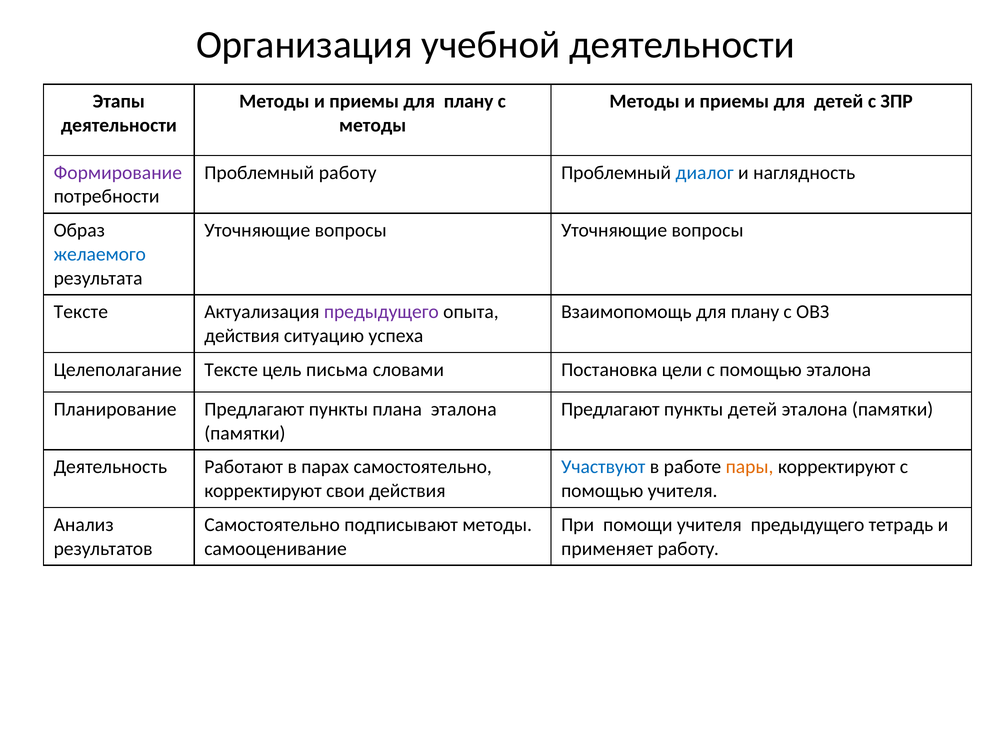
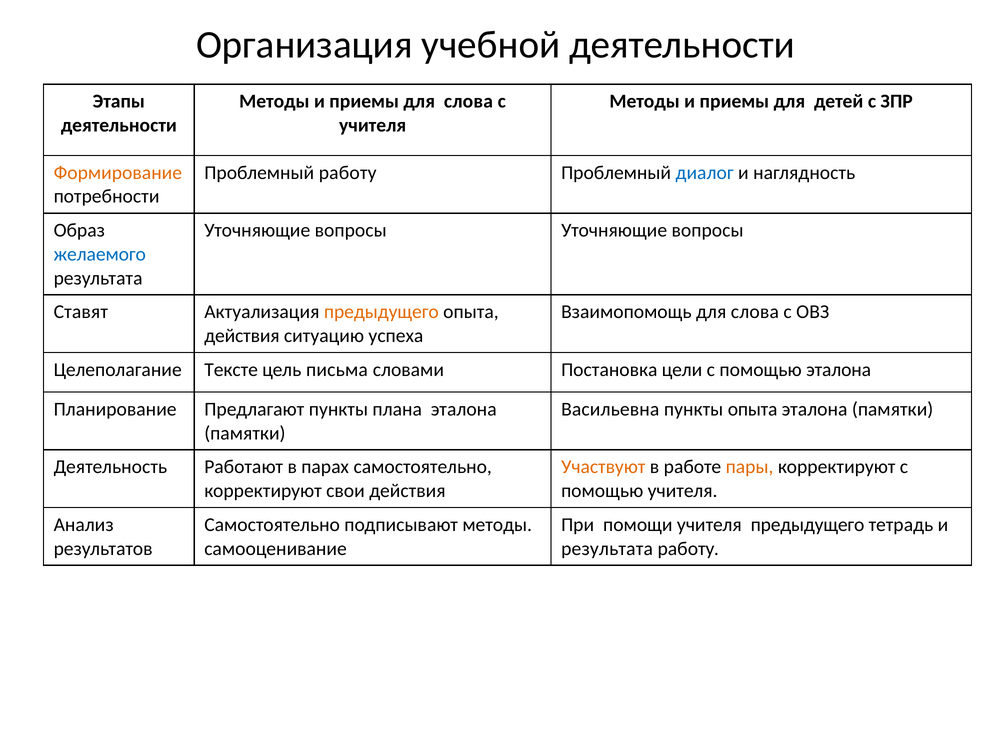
приемы для плану: плану -> слова (468, 101)
методы: методы -> учителя (373, 125)
Формирование colour: purple -> orange (118, 173)
Тексте: Тексте -> Ставят (81, 312)
предыдущего colour: purple -> orange (381, 312)
Взаимопомощь для плану: плану -> слова (755, 312)
Предлагают: Предлагают -> Васильевна (610, 409)
пункты детей: детей -> опыта (753, 409)
Участвуют colour: blue -> orange (603, 467)
применяет: применяет -> результата (607, 549)
